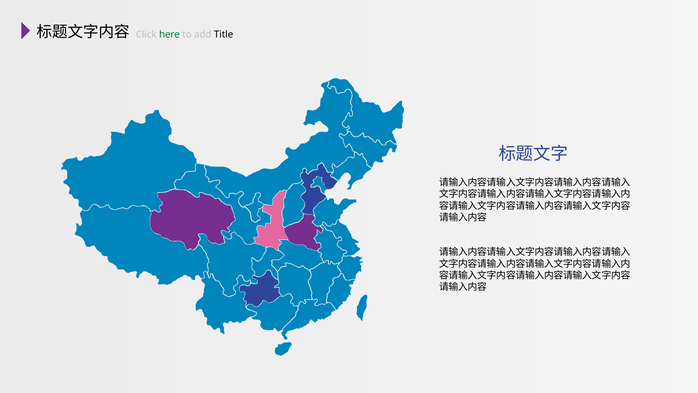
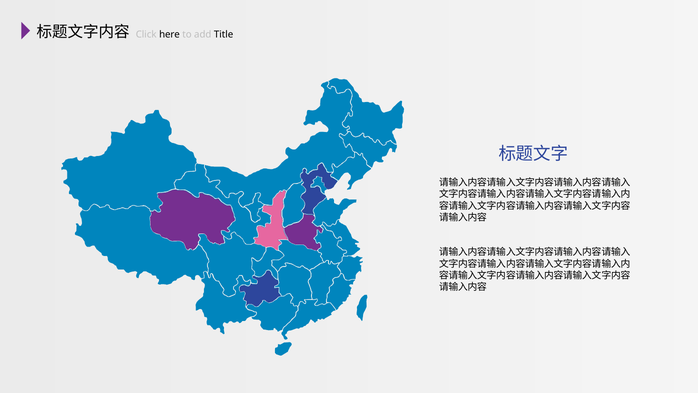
here colour: green -> black (169, 35)
